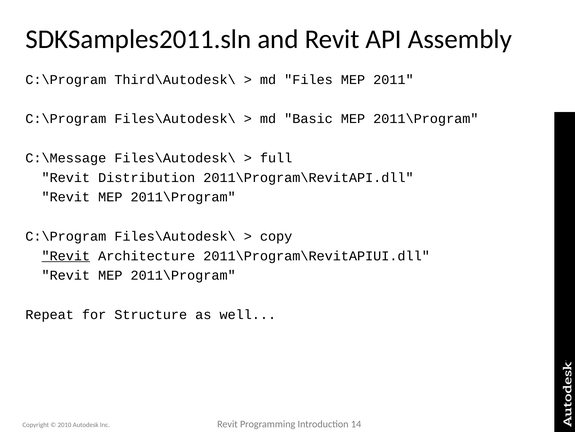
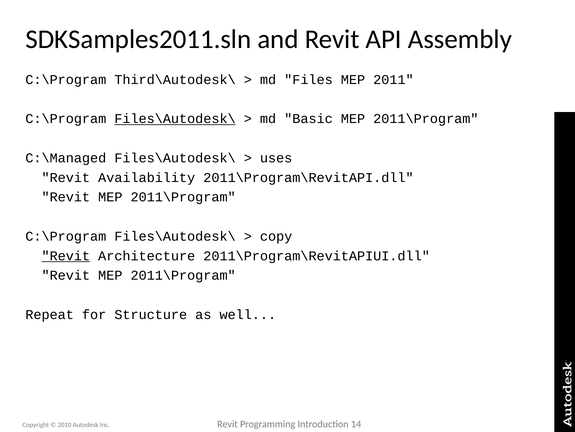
Files\Autodesk\ underline: none -> present (175, 119)
C:\Message: C:\Message -> C:\Managed (66, 158)
full: full -> uses (276, 158)
Distribution: Distribution -> Availability (147, 177)
